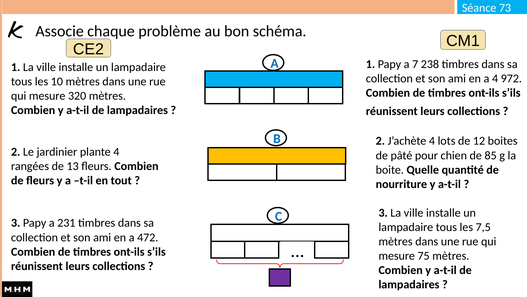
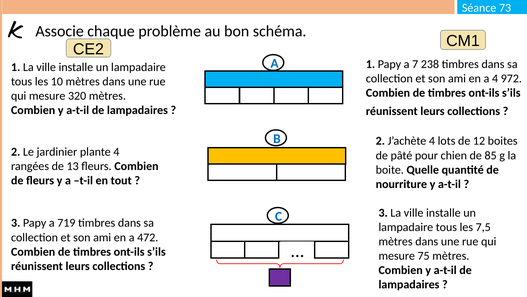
231: 231 -> 719 (66, 223)
